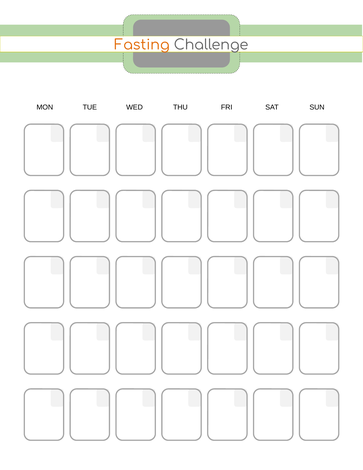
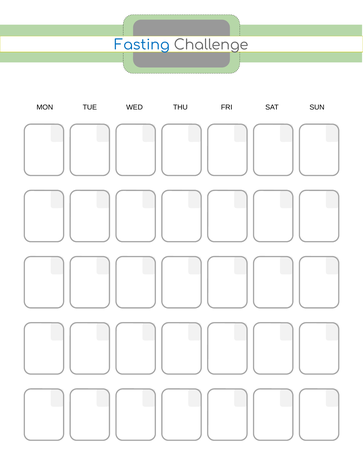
Fasting colour: orange -> blue (142, 45)
